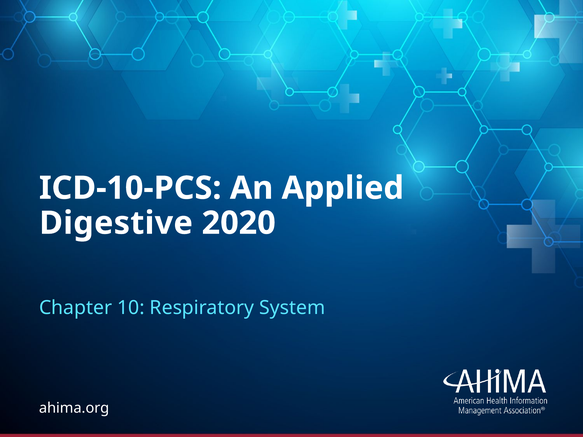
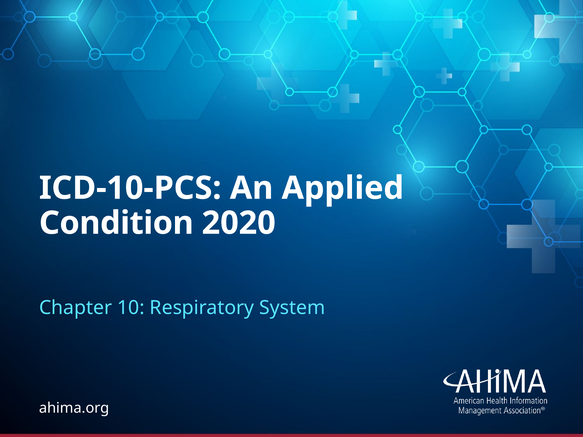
Digestive: Digestive -> Condition (116, 223)
